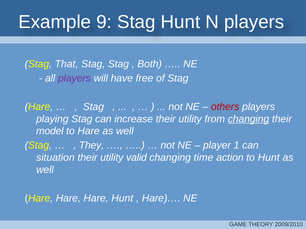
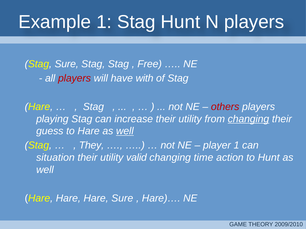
Example 9: 9 -> 1 (104, 22)
Stag That: That -> Sure (67, 64)
Both: Both -> Free (150, 64)
players colour: purple -> red (75, 78)
free: free -> with (145, 78)
model: model -> guess (50, 131)
well underline: none -> present (125, 131)
Hare Hunt: Hunt -> Sure (122, 199)
